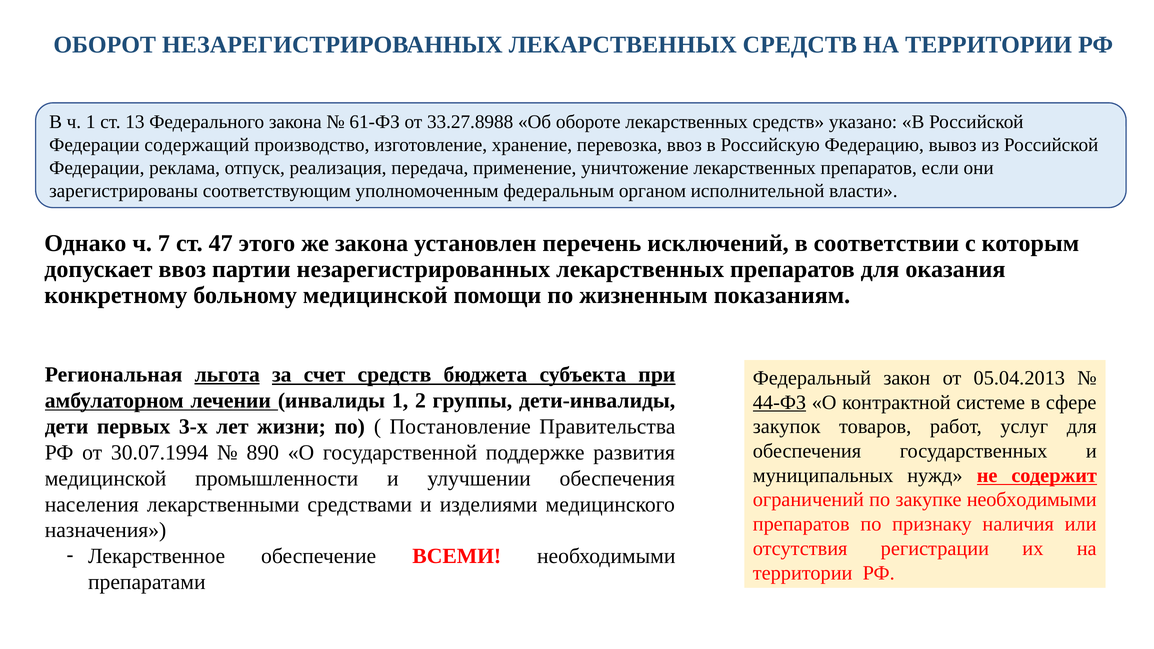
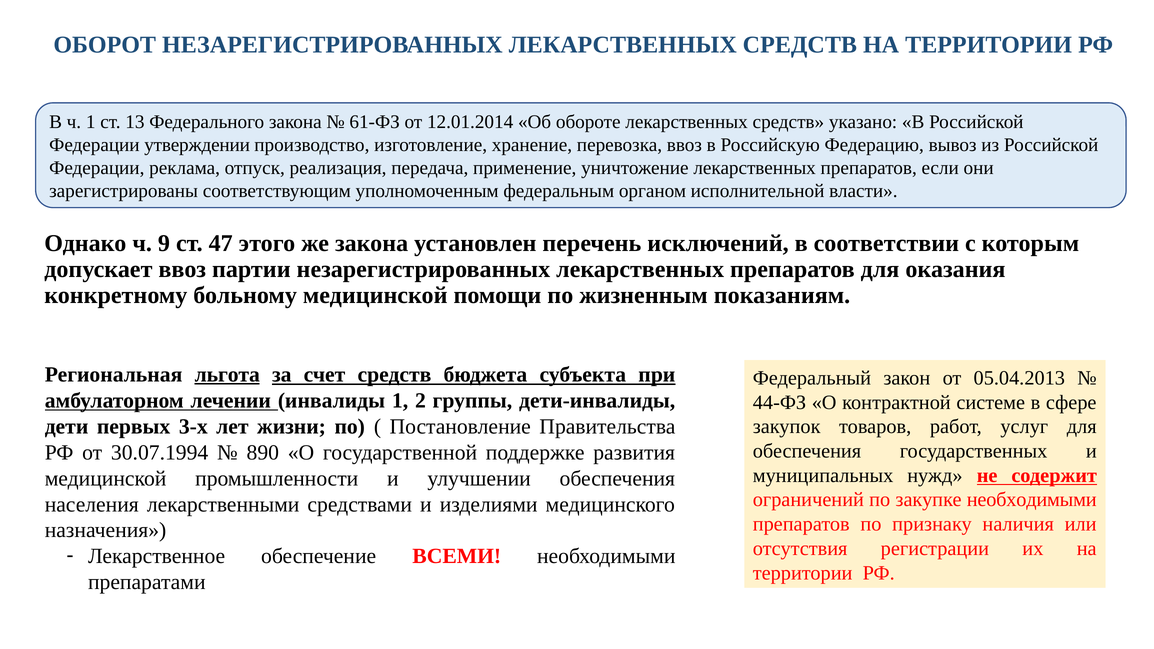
33.27.8988: 33.27.8988 -> 12.01.2014 (470, 122)
содержащий: содержащий -> утверждении (197, 145)
7: 7 -> 9 (164, 243)
44-ФЗ underline: present -> none (779, 402)
